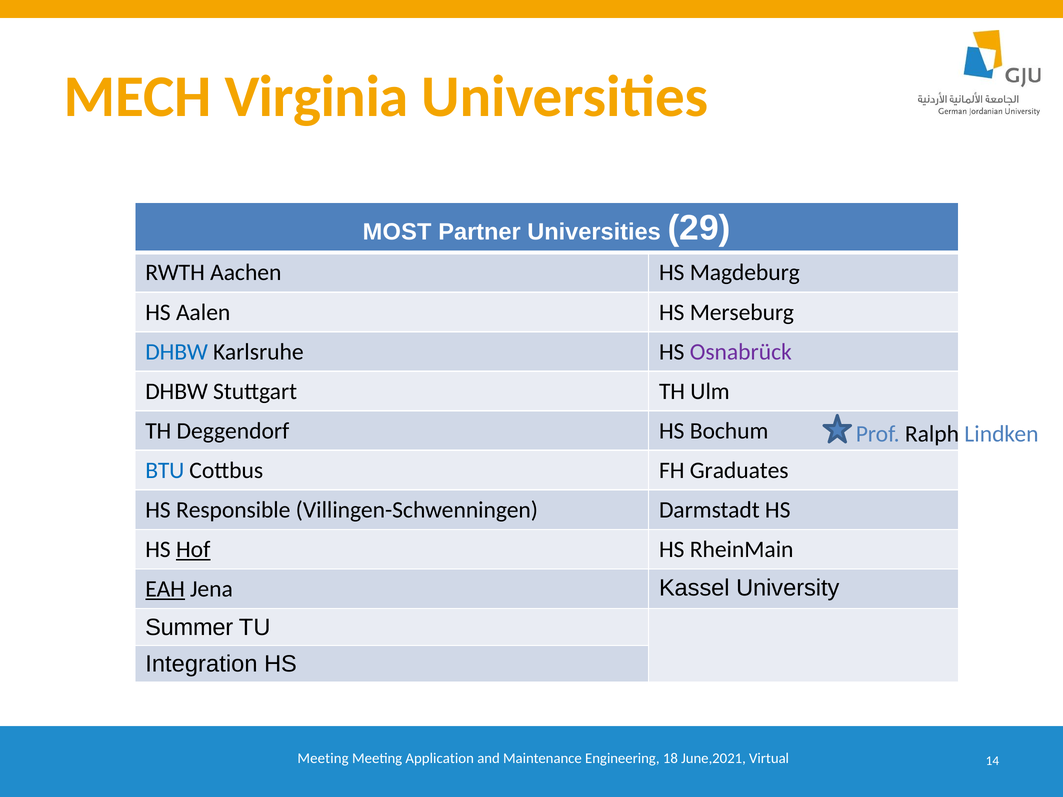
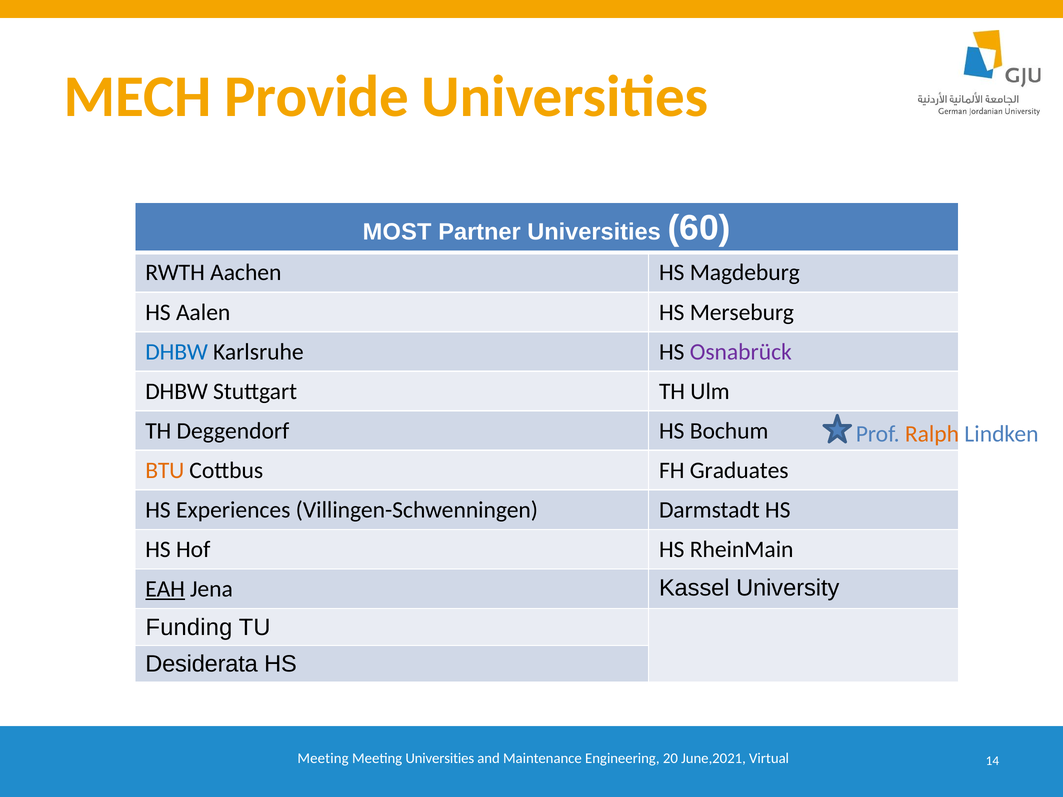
Virginia: Virginia -> Provide (317, 97)
29: 29 -> 60 (699, 228)
Ralph colour: black -> orange (932, 434)
BTU colour: blue -> orange (165, 471)
Responsible: Responsible -> Experiences (233, 510)
Hof underline: present -> none (193, 550)
Summer: Summer -> Funding (189, 627)
Integration: Integration -> Desiderata (202, 664)
Meeting Application: Application -> Universities (440, 759)
18: 18 -> 20 (670, 759)
